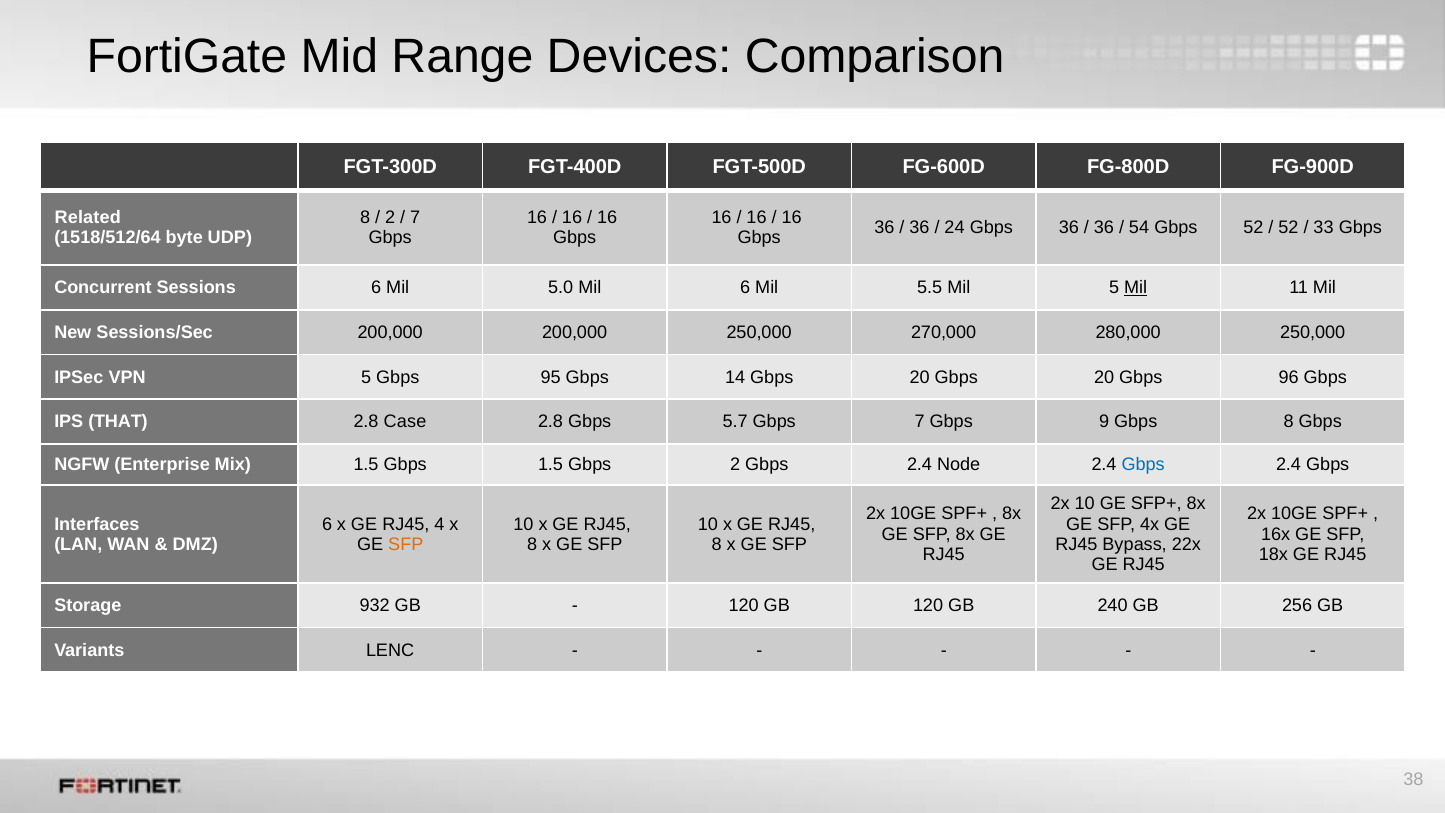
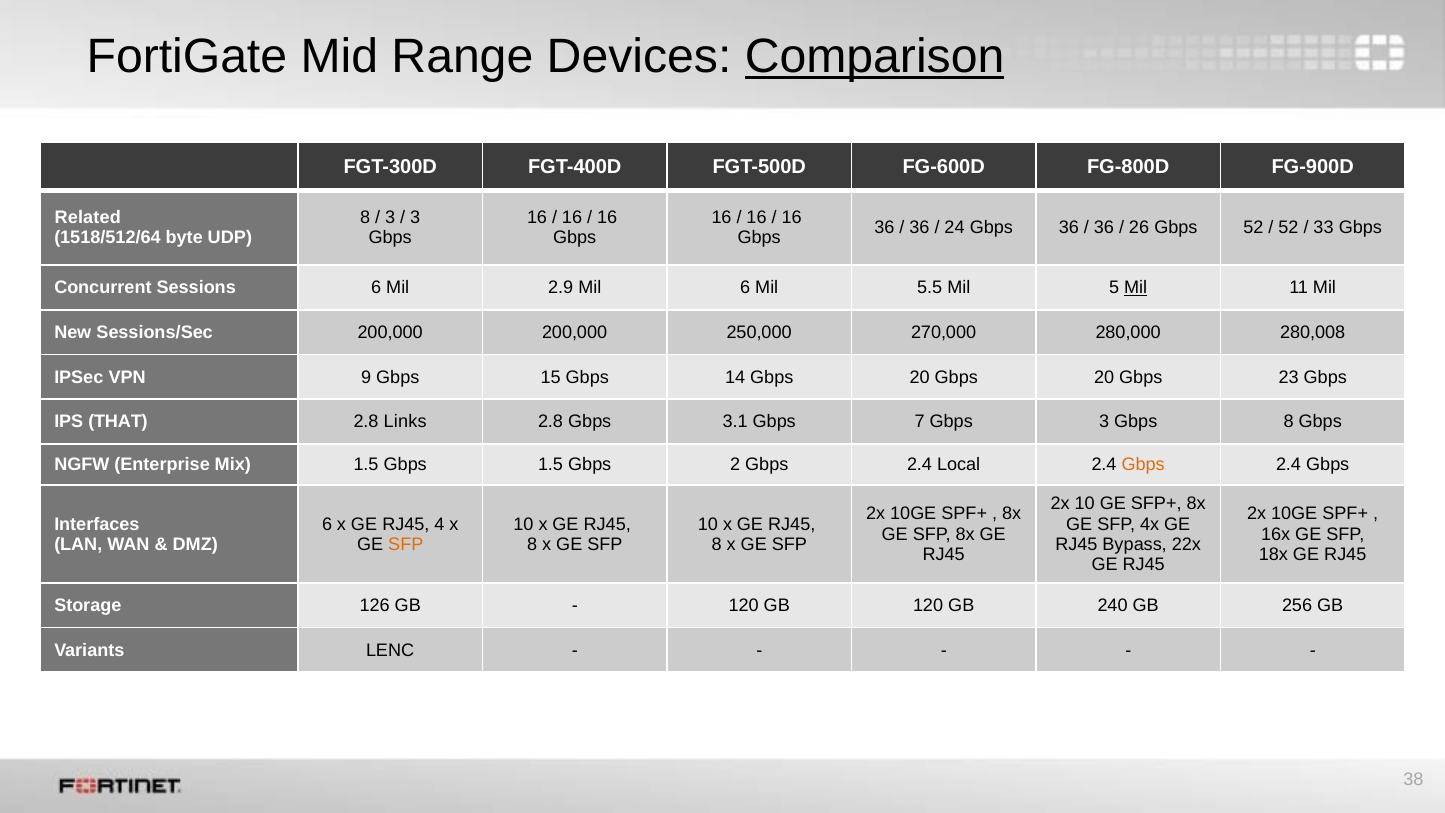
Comparison underline: none -> present (875, 57)
2: 2 -> 3 (390, 218)
7: 7 -> 3 (415, 218)
54: 54 -> 26 (1139, 228)
5.0: 5.0 -> 2.9 (561, 288)
280,000 250,000: 250,000 -> 280,008 (1313, 332)
VPN 5: 5 -> 9 (366, 377)
95: 95 -> 15 (551, 377)
96: 96 -> 23 (1289, 377)
Case: Case -> Links (405, 422)
5.7: 5.7 -> 3.1 (735, 422)
Gbps 9: 9 -> 3 (1104, 422)
Node: Node -> Local (959, 465)
Gbps colour: blue -> orange (1143, 465)
932: 932 -> 126 (375, 605)
